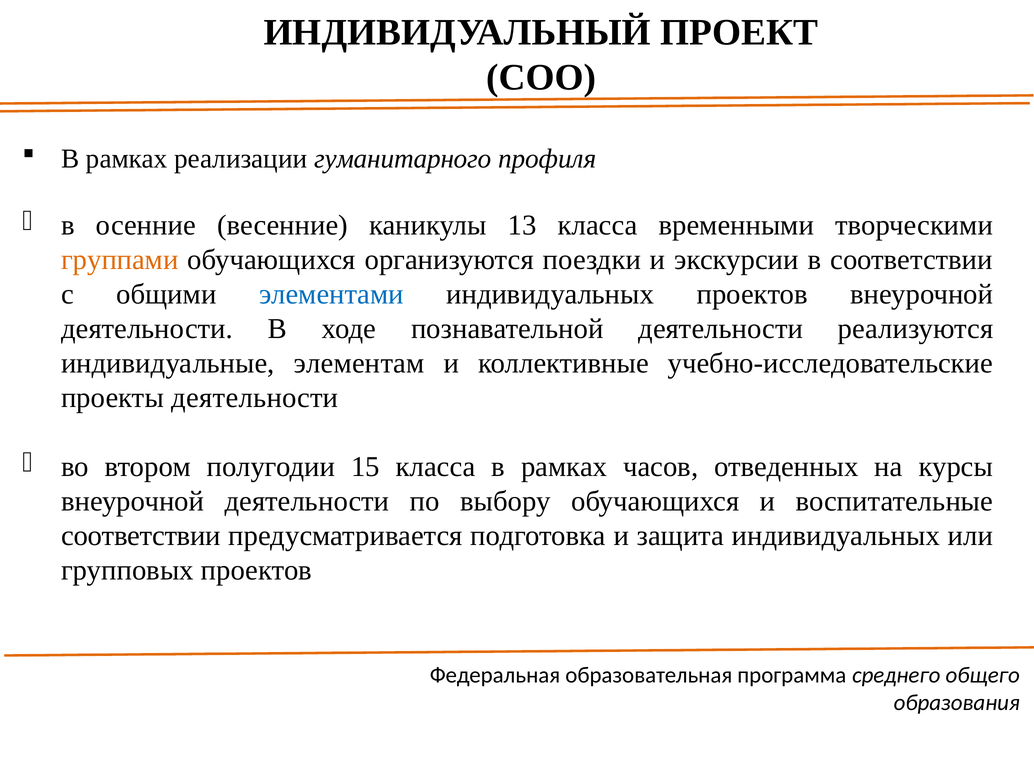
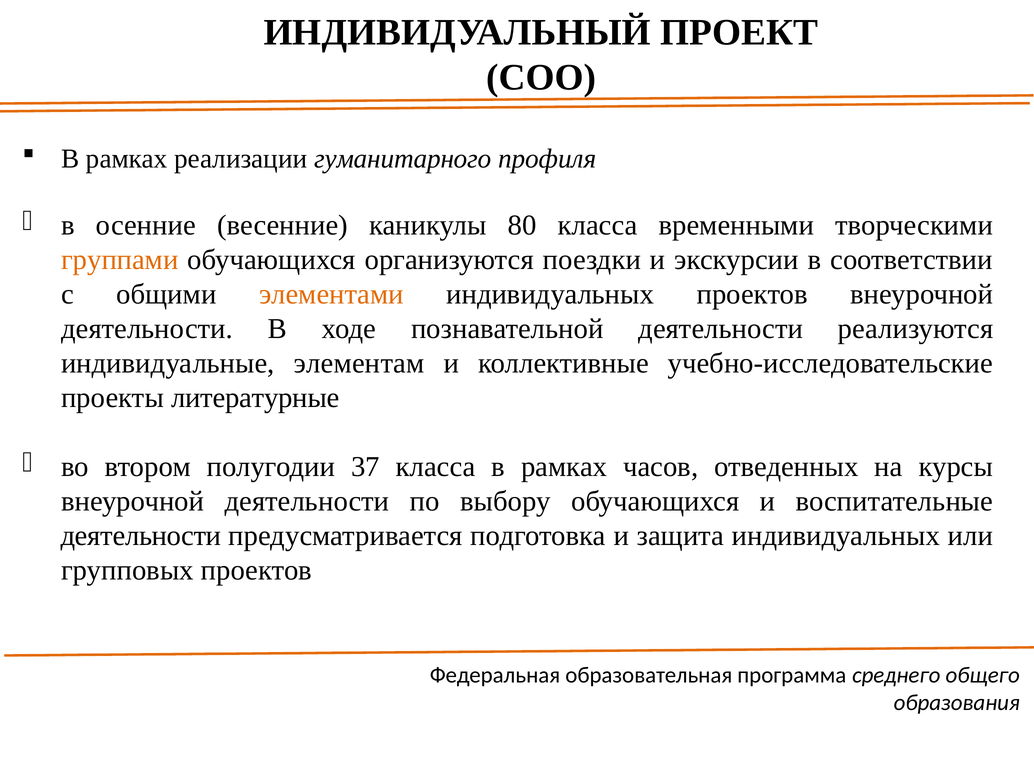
13: 13 -> 80 (522, 225)
элементами colour: blue -> orange (331, 294)
проекты деятельности: деятельности -> литературные (255, 398)
15: 15 -> 37 (365, 466)
соответствии: соответствии -> деятельности (141, 535)
